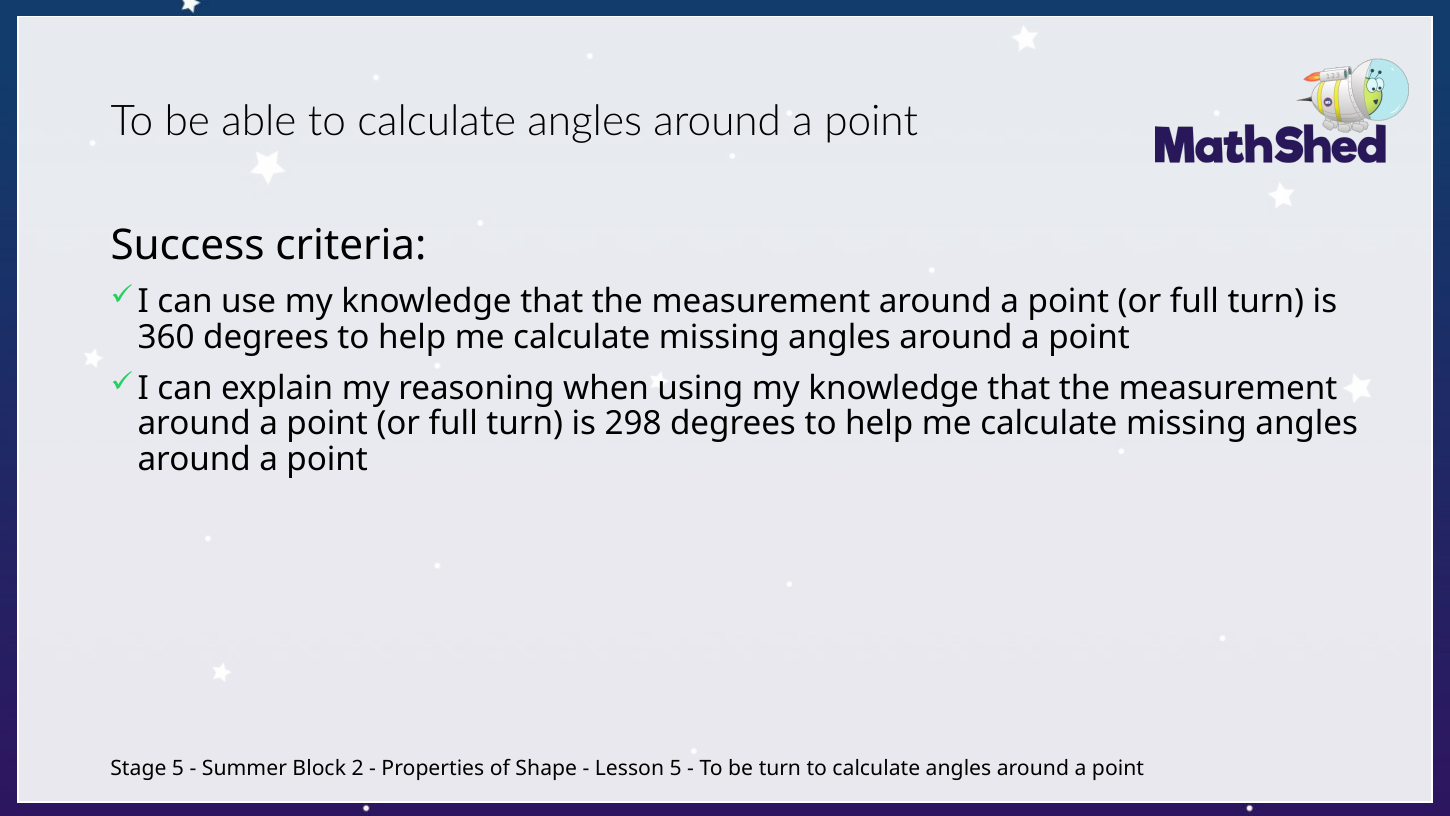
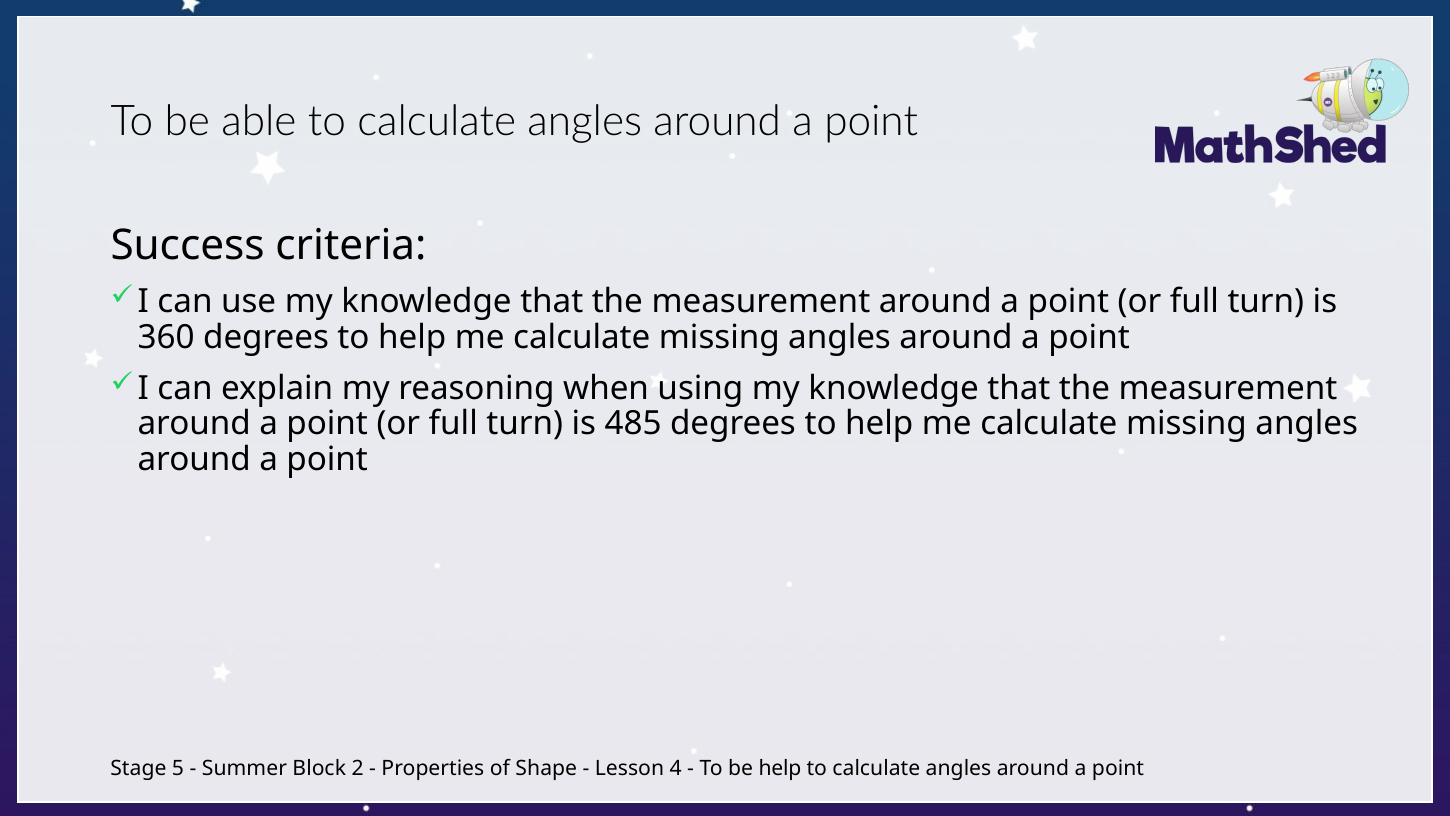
298: 298 -> 485 (633, 424)
Lesson 5: 5 -> 4 (676, 769)
be turn: turn -> help (780, 769)
